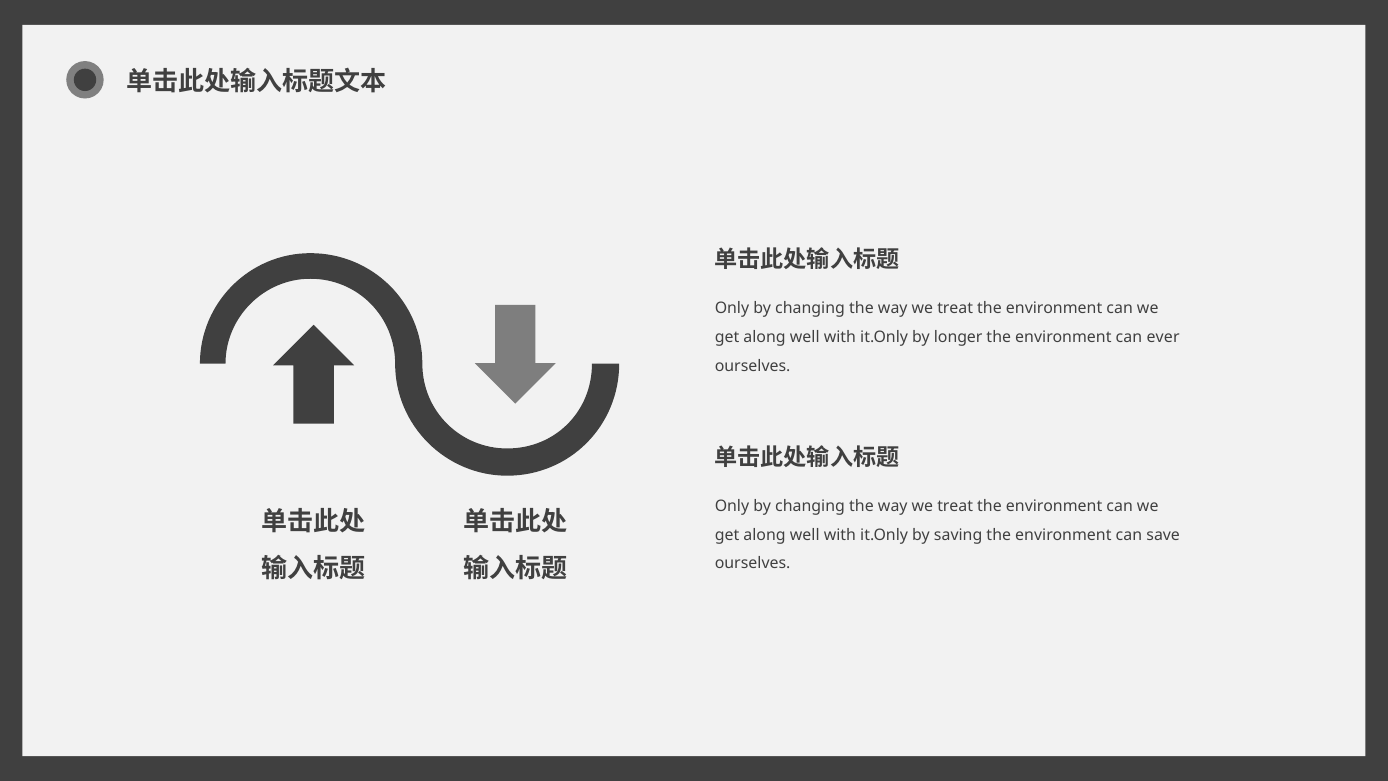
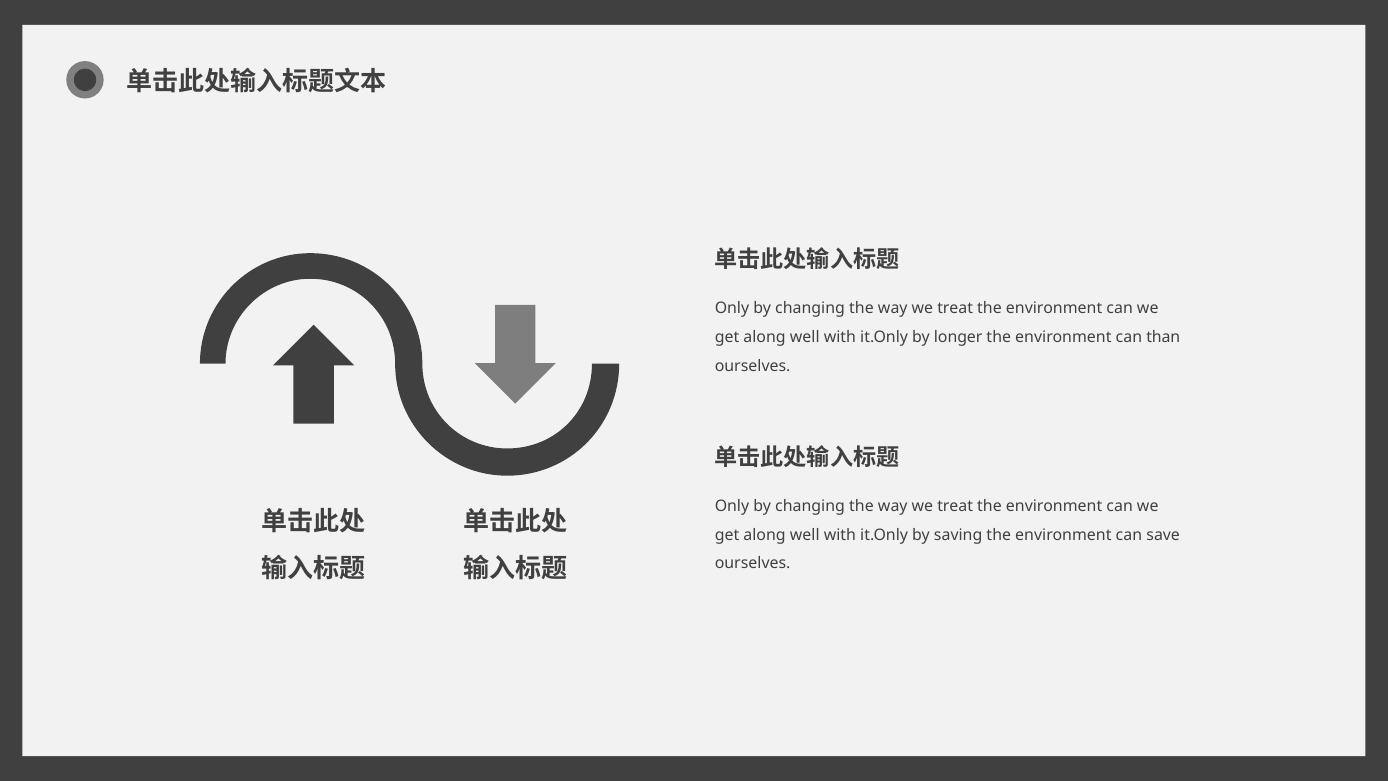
ever: ever -> than (1163, 337)
